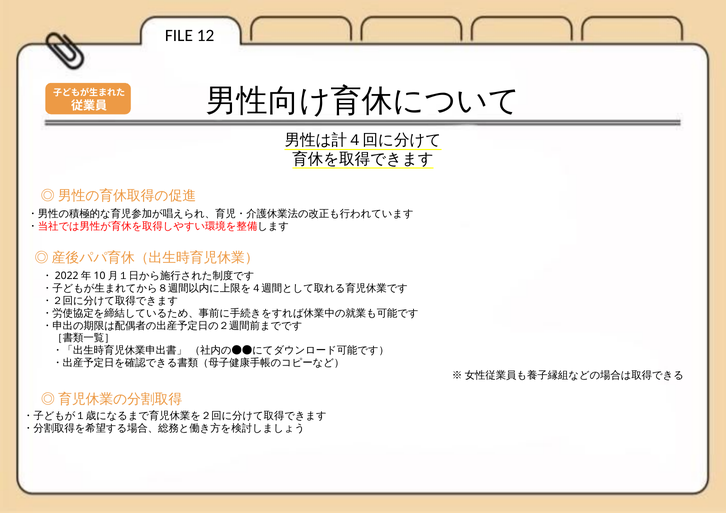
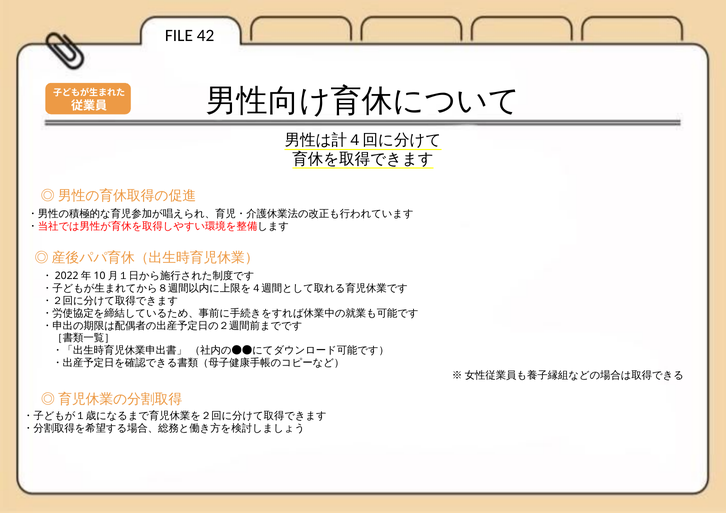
12: 12 -> 42 (206, 35)
